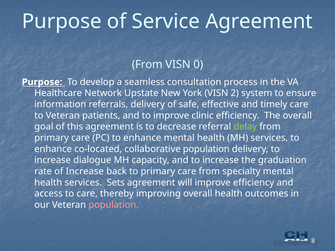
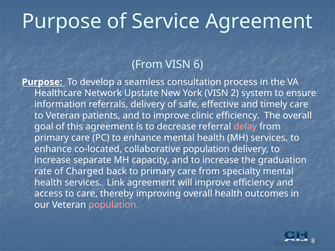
0: 0 -> 6 (198, 64)
delay colour: light green -> pink (245, 127)
dialogue: dialogue -> separate (92, 160)
of Increase: Increase -> Charged (85, 171)
Sets: Sets -> Link (116, 183)
